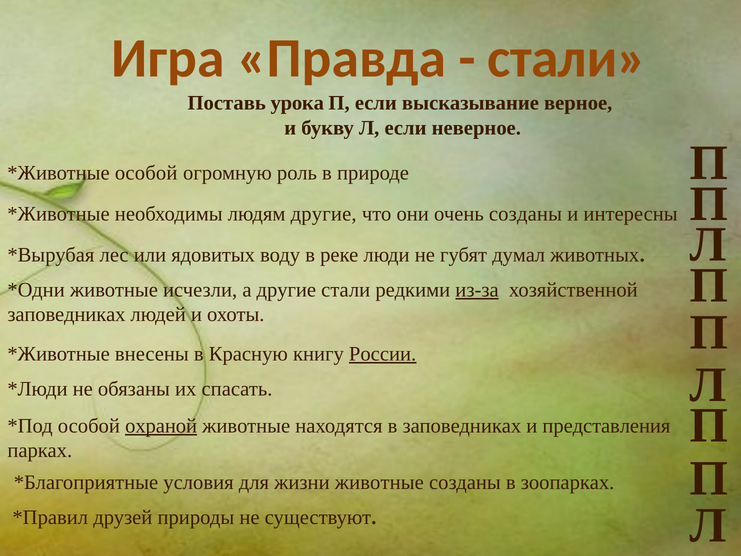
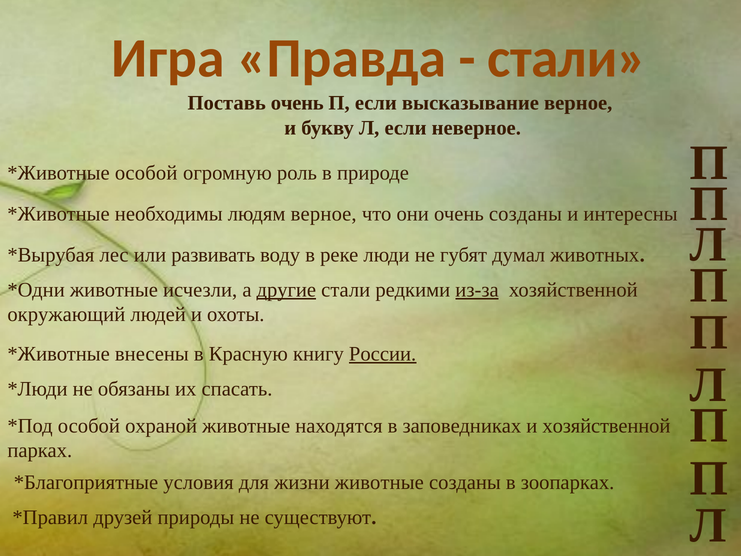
Поставь урока: урока -> очень (297, 103)
людям другие: другие -> верное (324, 214)
ядовитых: ядовитых -> развивать (213, 255)
другие underline: none -> present (286, 290)
заповедниках: заповедниках -> окружающий (66, 314)
охраной underline: present -> none (161, 426)
и представления: представления -> хозяйственной (606, 426)
